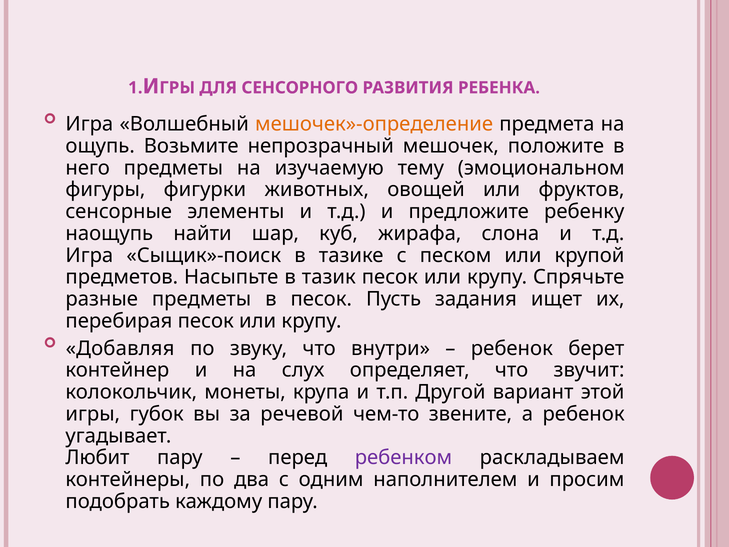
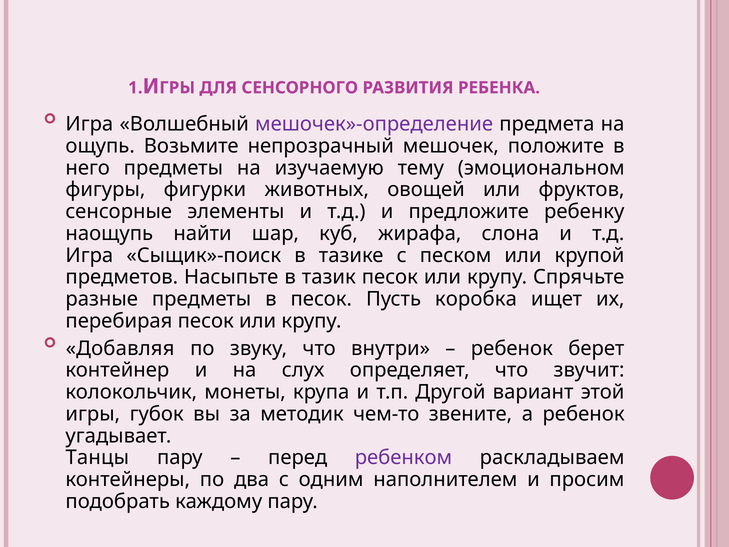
мешочек»-определение colour: orange -> purple (374, 124)
задания: задания -> коробка (476, 299)
речевой: речевой -> методик (302, 414)
Любит: Любит -> Танцы (97, 458)
